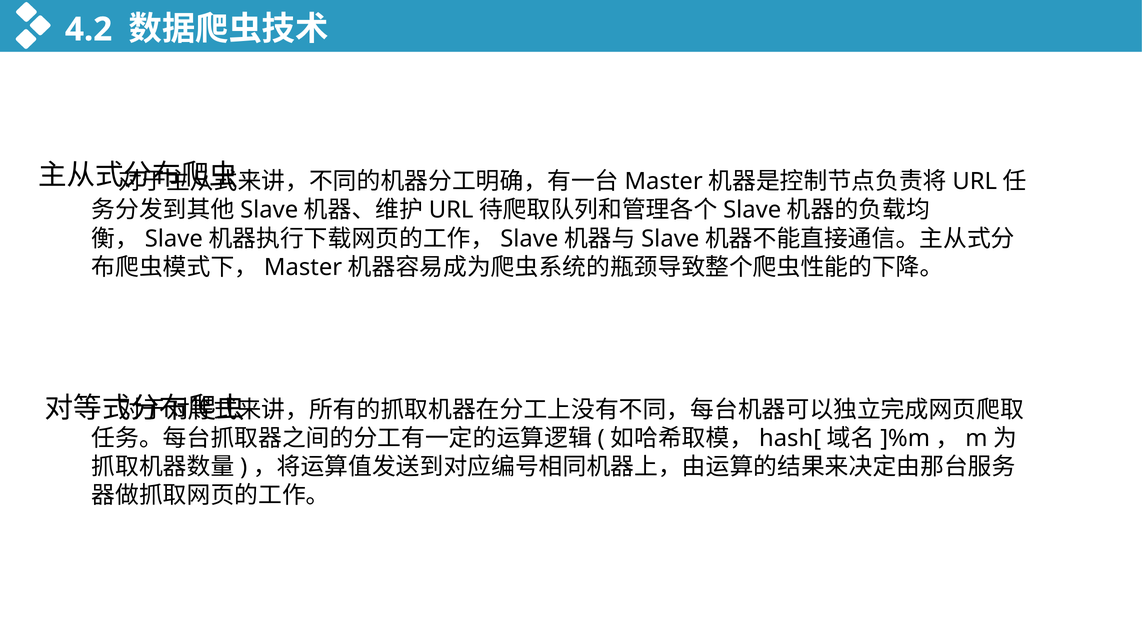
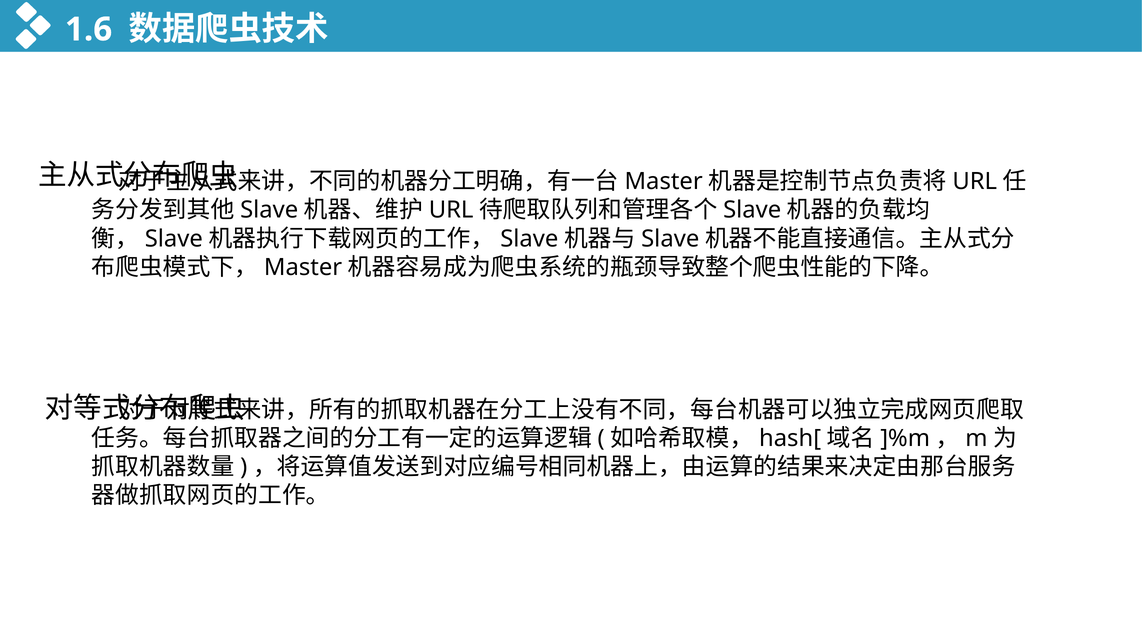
4.2: 4.2 -> 1.6 (89, 29)
